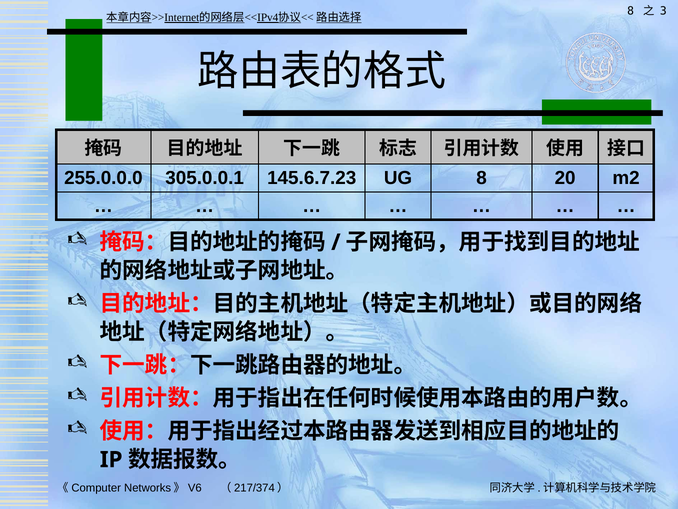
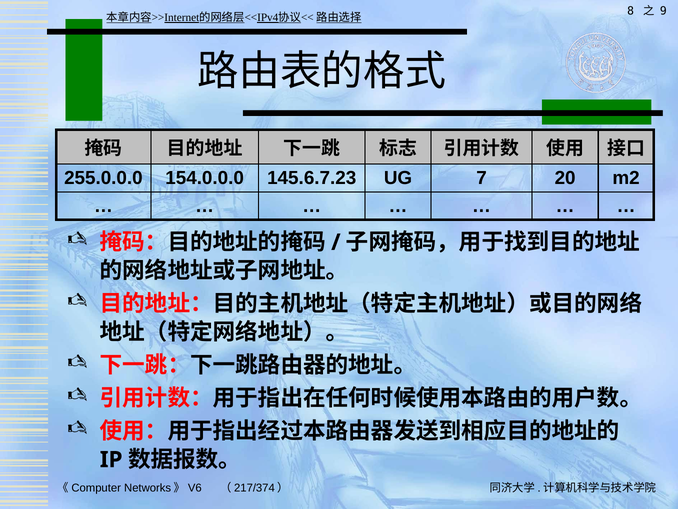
3: 3 -> 9 (663, 11)
305.0.0.1: 305.0.0.1 -> 154.0.0.0 (205, 178)
UG 8: 8 -> 7 (482, 178)
